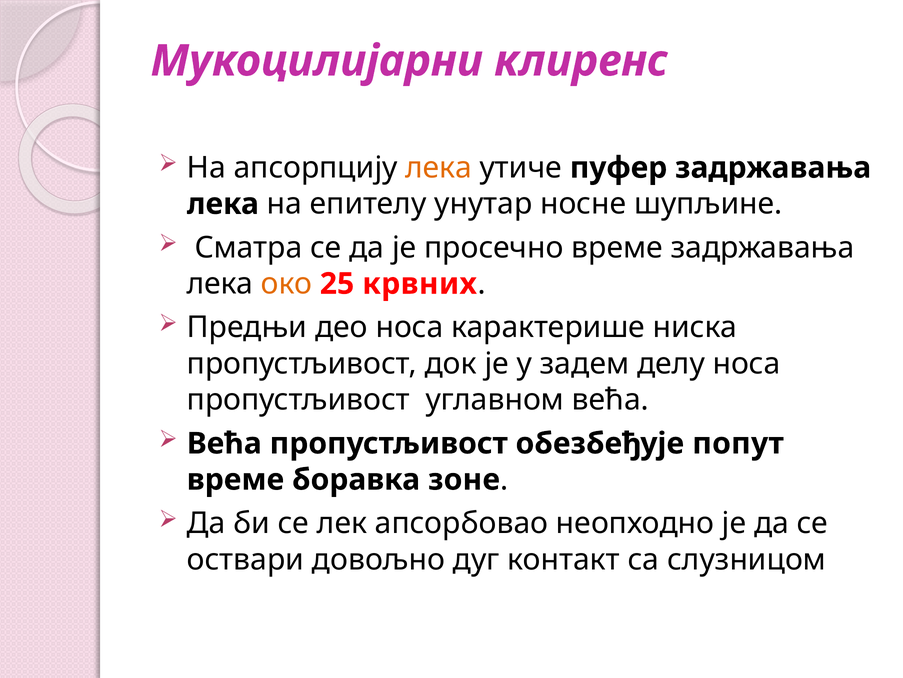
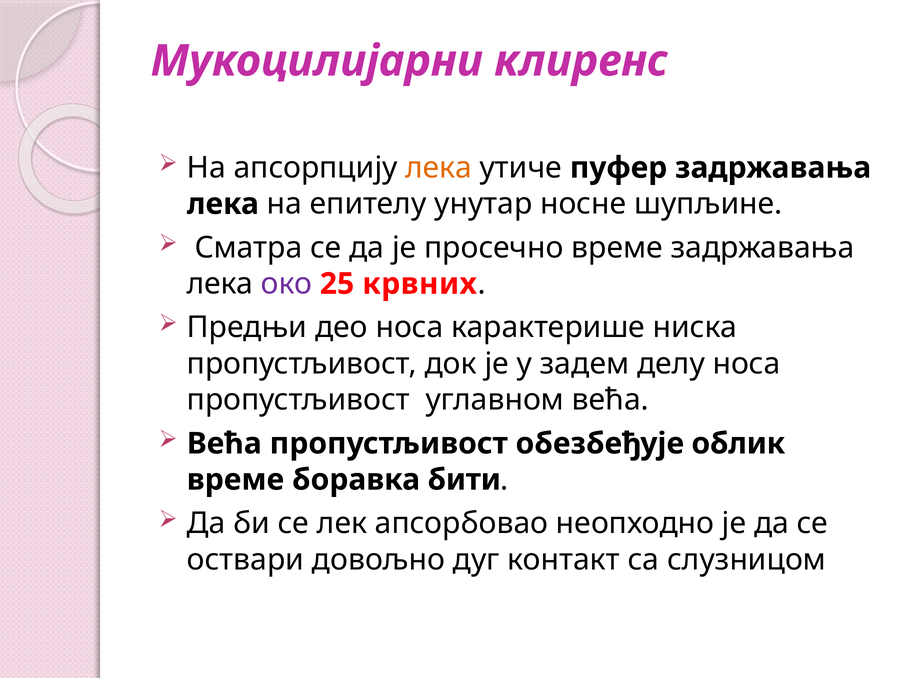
око colour: orange -> purple (287, 284)
попут: попут -> облик (738, 443)
зоне: зоне -> бити (464, 479)
